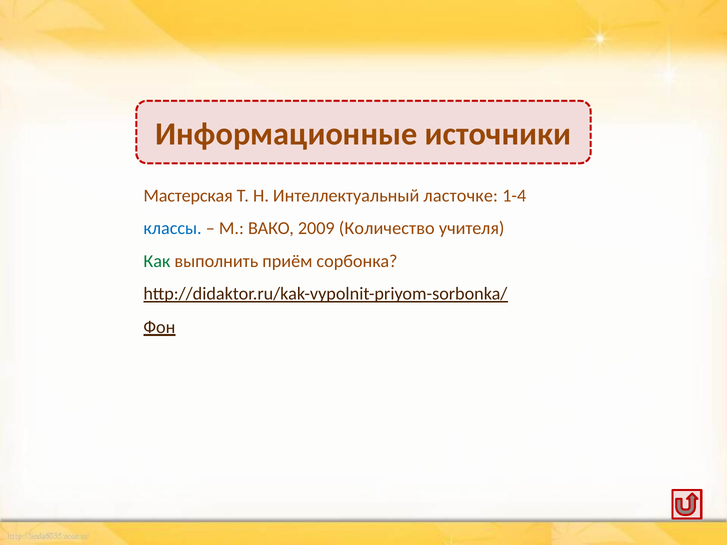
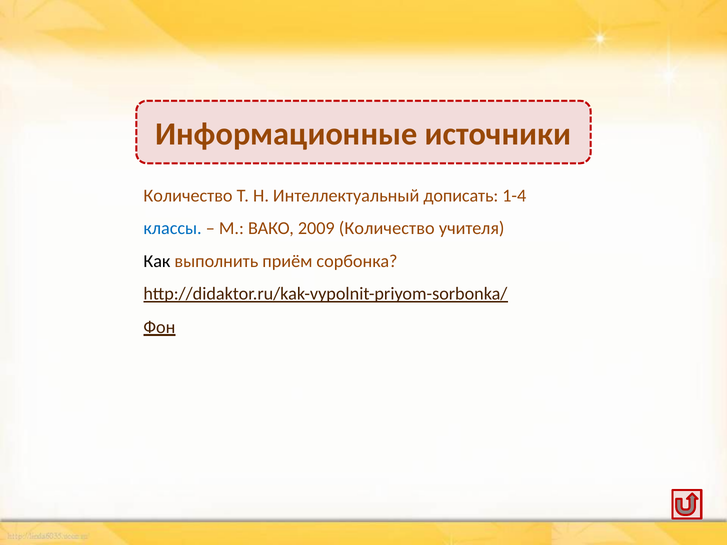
Мастерская: Мастерская -> Количество (188, 196)
ласточке: ласточке -> дописать (461, 196)
Как colour: green -> black (157, 261)
